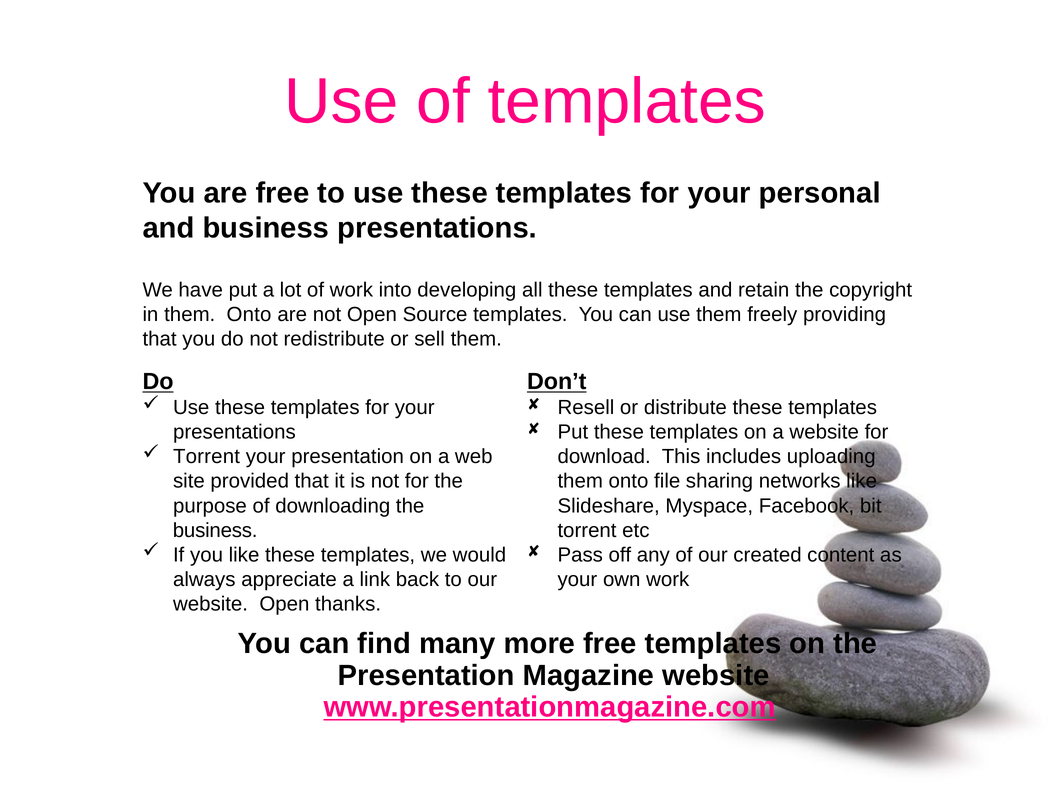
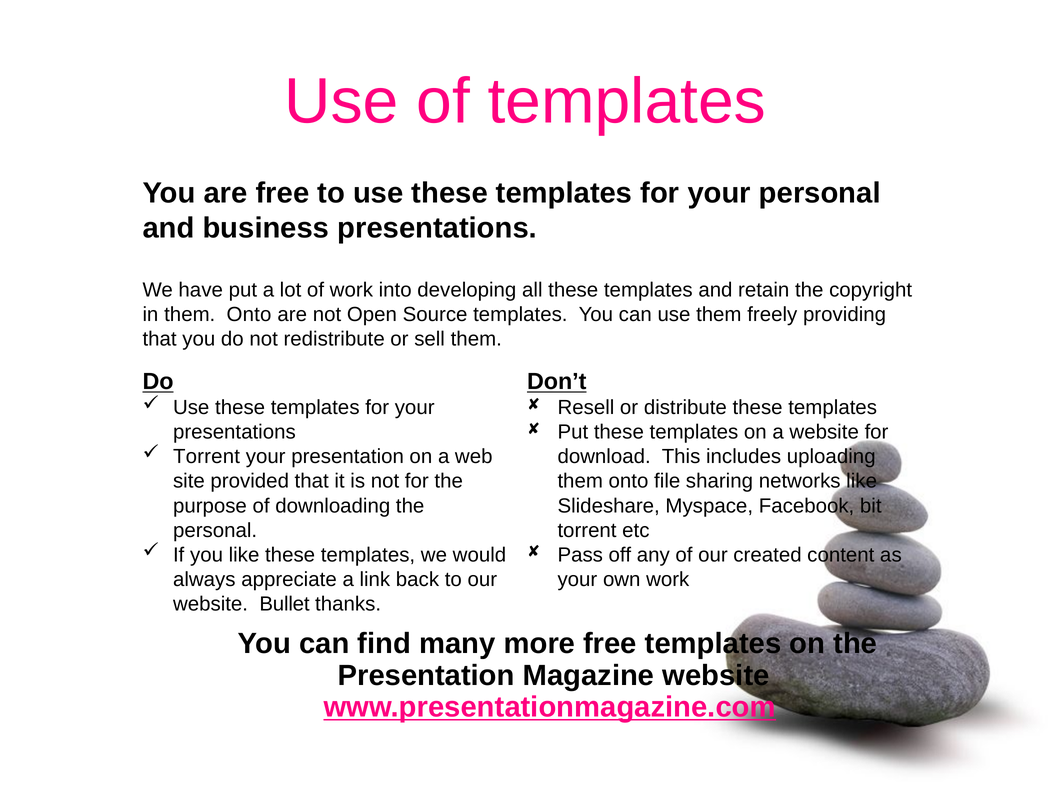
business: business -> personal (215, 530)
website Open: Open -> Bullet (284, 604)
